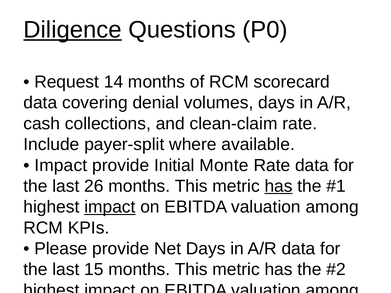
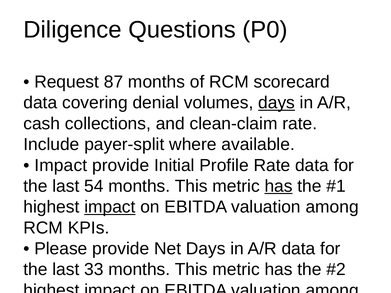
Diligence underline: present -> none (73, 30)
14: 14 -> 87 (114, 82)
days underline: none -> present (277, 103)
Monte: Monte -> Profile (224, 165)
26: 26 -> 54 (94, 186)
15: 15 -> 33 (94, 270)
